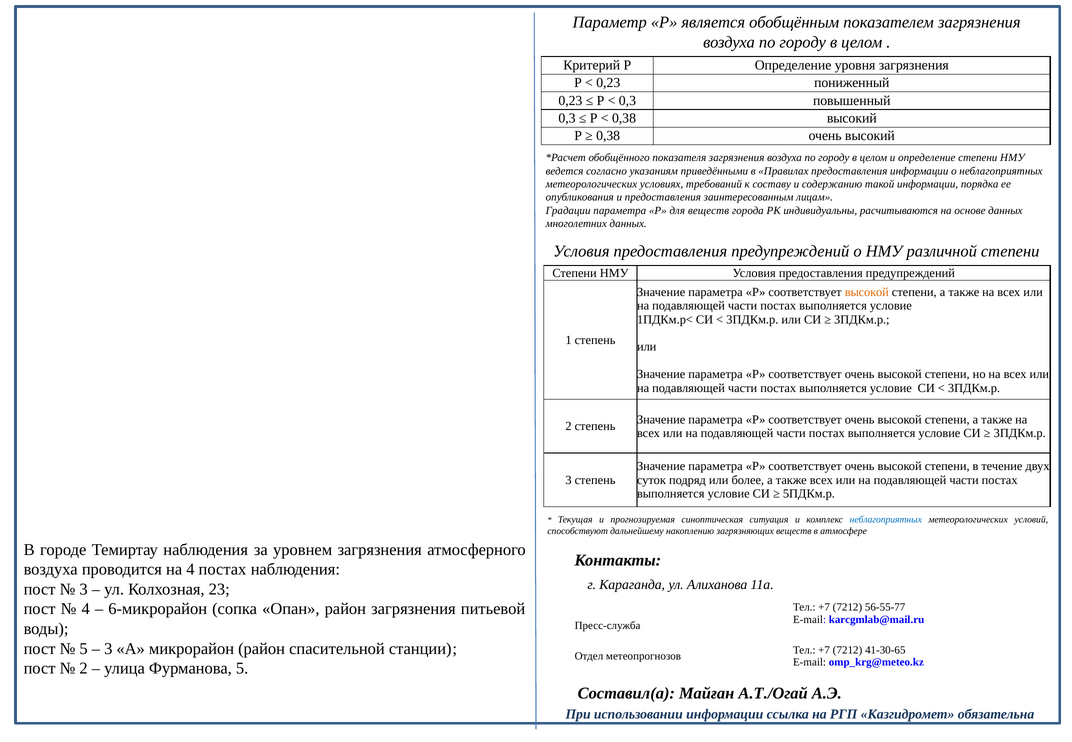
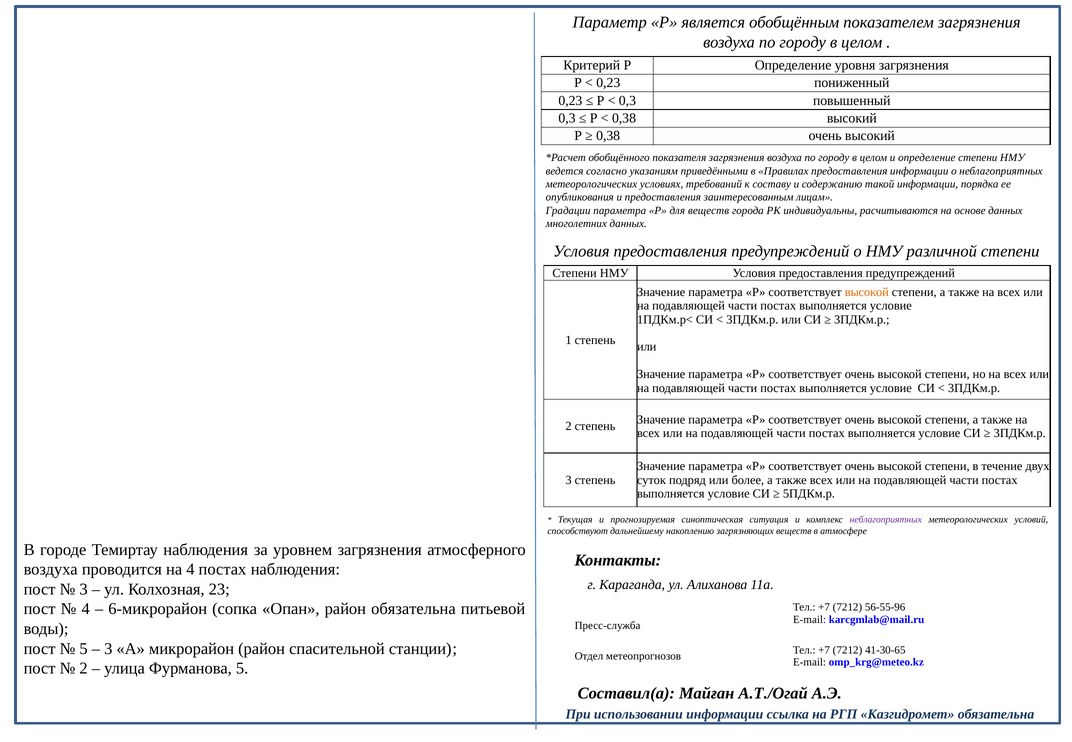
неблагоприятных colour: blue -> purple (886, 520)
район загрязнения: загрязнения -> обязательна (413, 609)
56-55-77: 56-55-77 -> 56-55-96 (885, 607)
